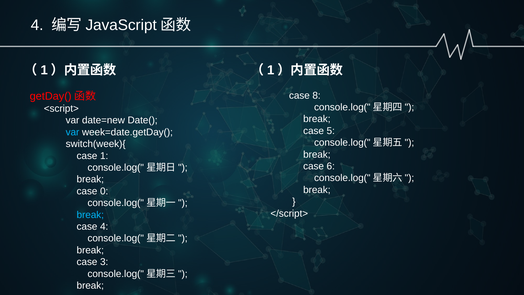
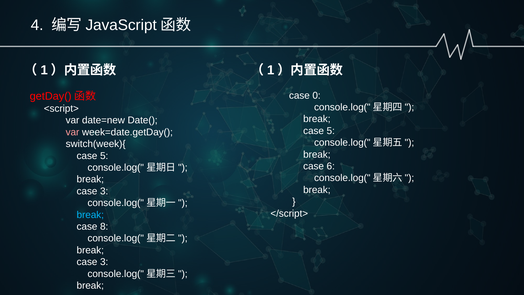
8: 8 -> 0 (317, 95)
var colour: light blue -> pink (73, 132)
1: 1 -> 5 (104, 156)
0: 0 -> 3 (104, 191)
case 4: 4 -> 8 (104, 226)
